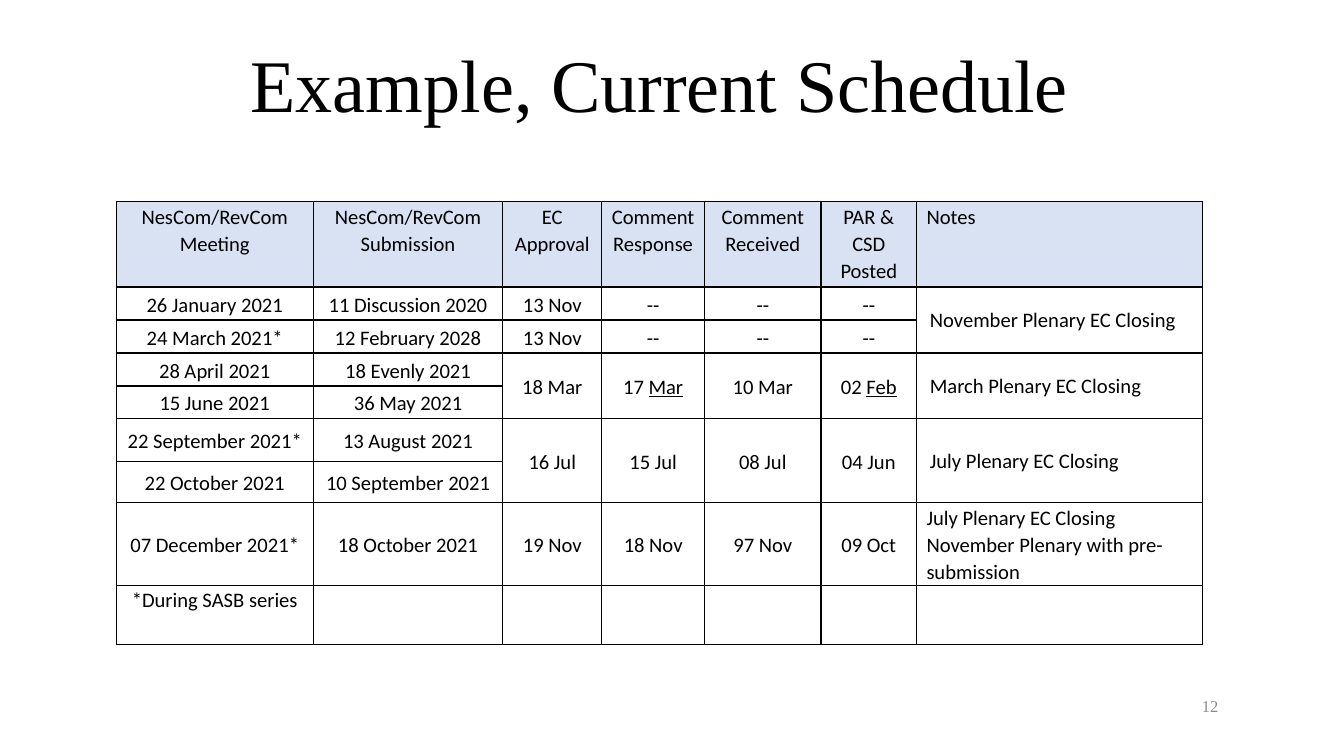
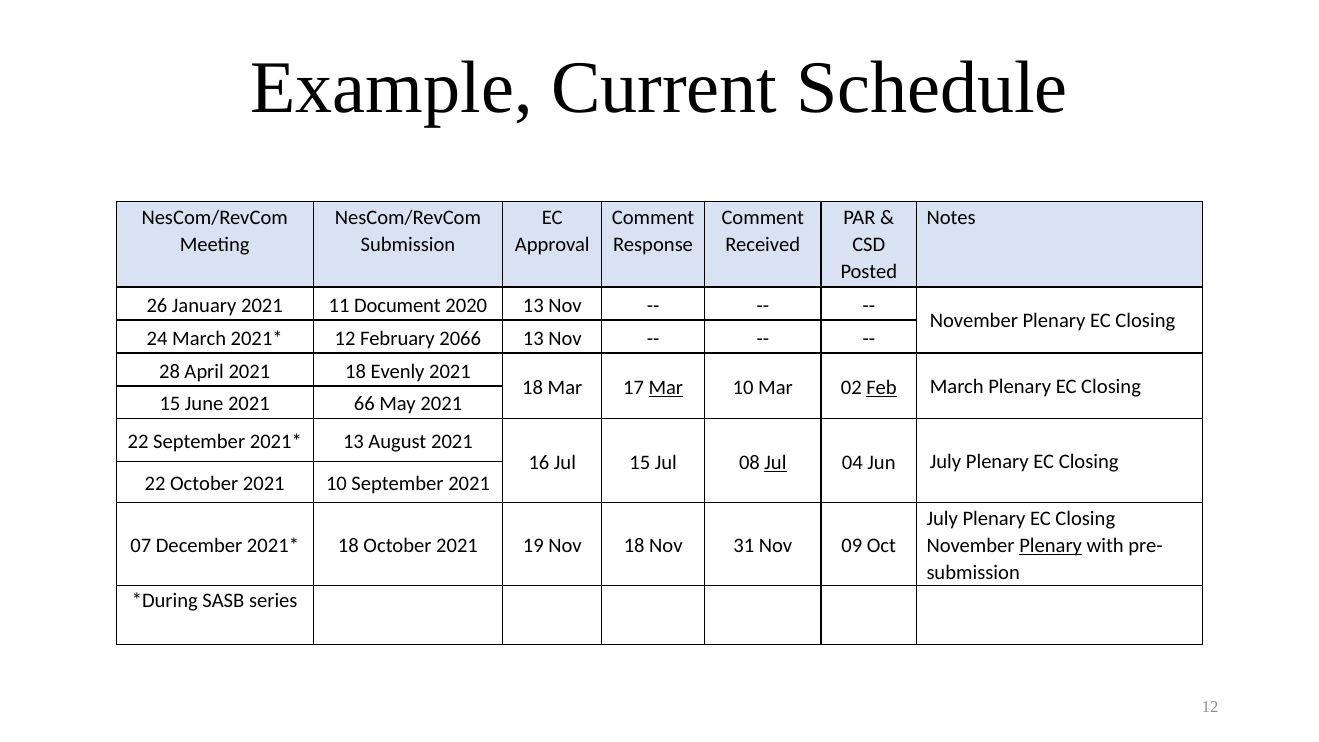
Discussion: Discussion -> Document (397, 305)
2028: 2028 -> 2066 (460, 338)
36: 36 -> 66 (364, 404)
Jul underline: none -> present (775, 463)
97: 97 -> 31 (744, 546)
Plenary underline: none -> present (1051, 546)
